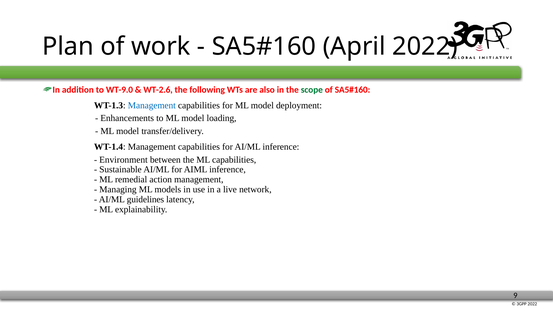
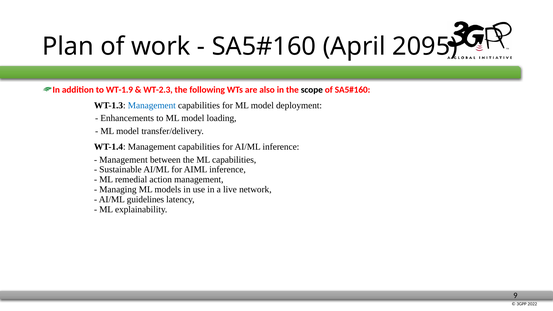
April 2022: 2022 -> 2095 (425, 46)
WT-9.0: WT-9.0 -> WT-1.9 (119, 90)
WT-2.6: WT-2.6 -> WT-2.3 (158, 90)
scope colour: green -> black (312, 90)
Environment: Environment -> Management (124, 160)
